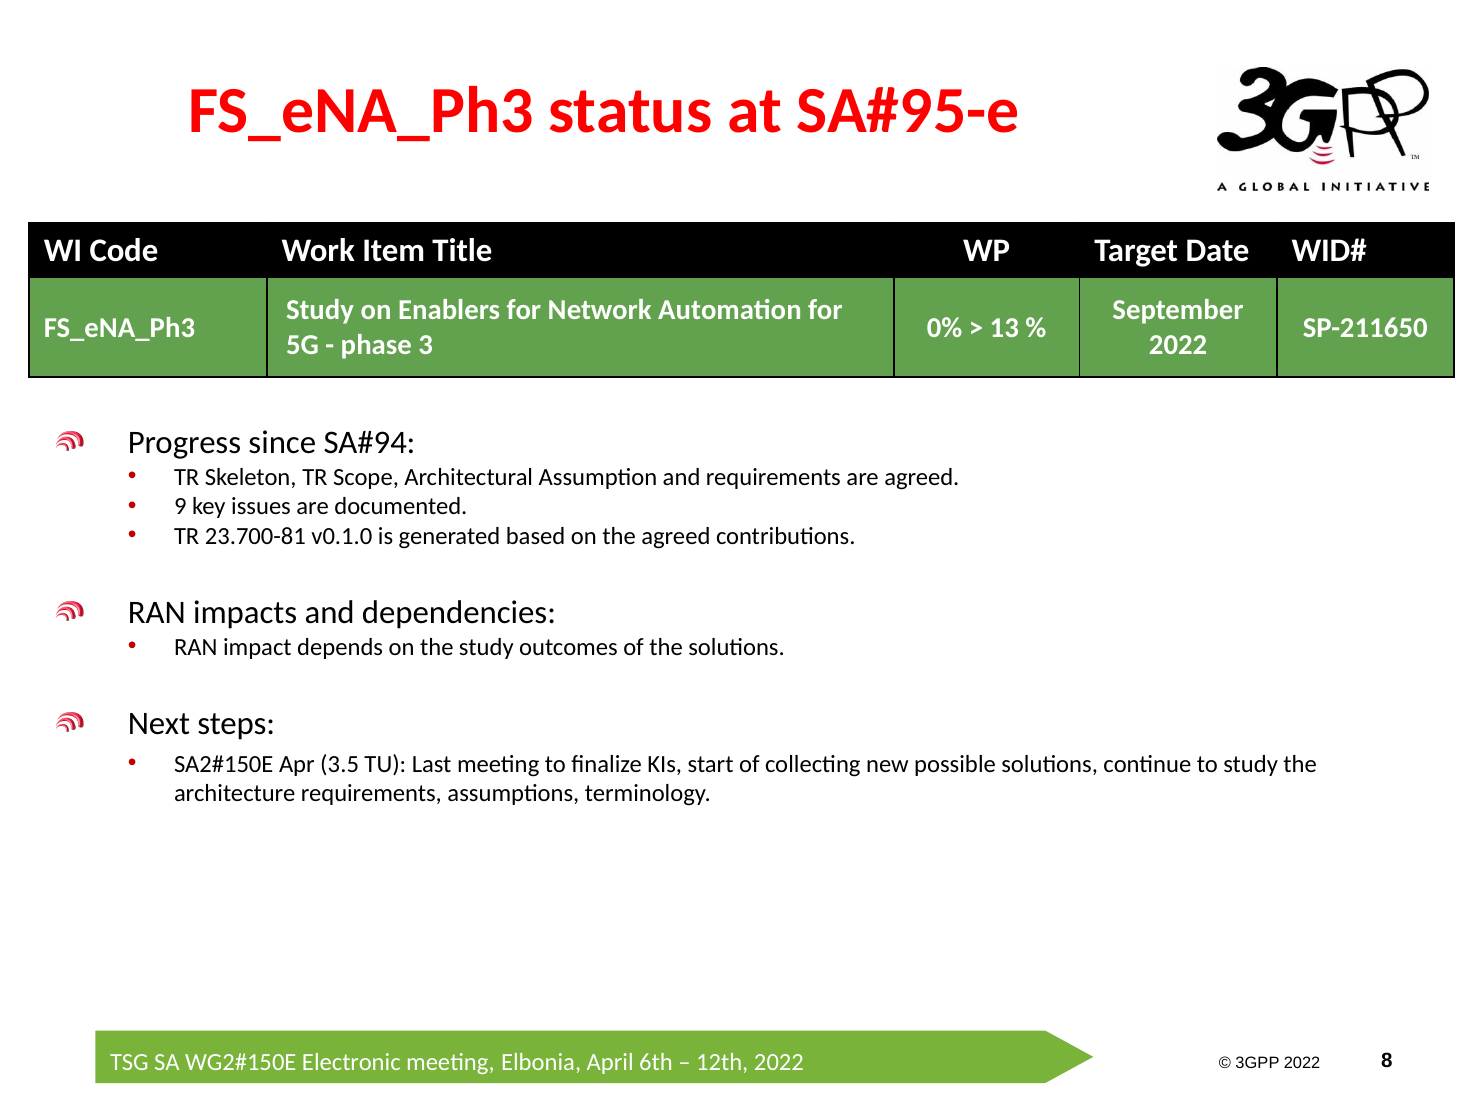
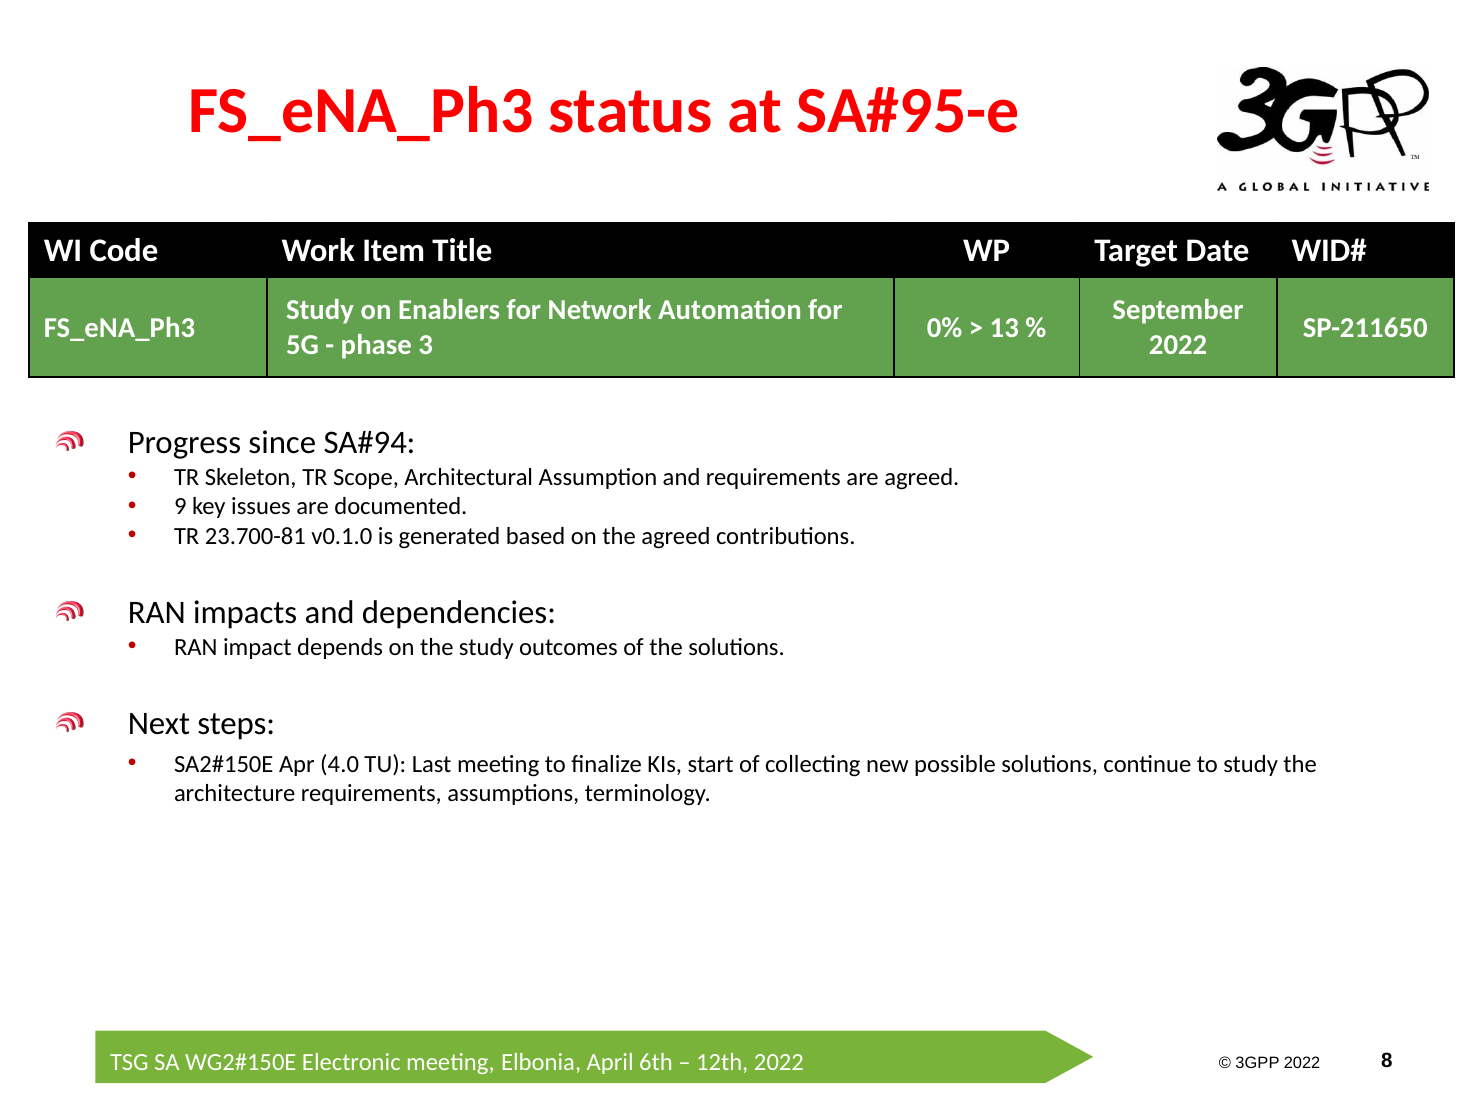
3.5: 3.5 -> 4.0 (340, 764)
